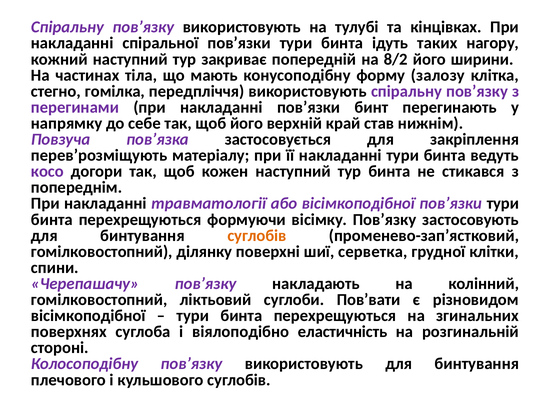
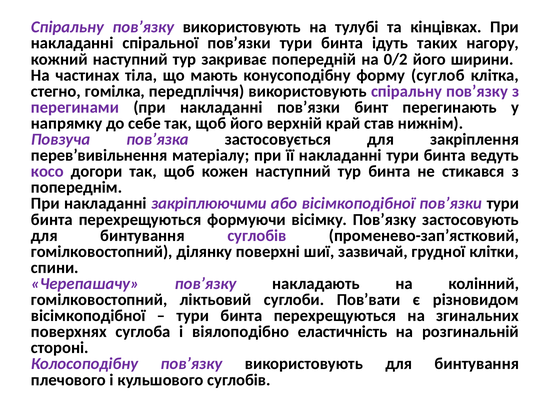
8/2: 8/2 -> 0/2 (396, 59)
залозу: залозу -> суглоб (438, 75)
перев’розміщують: перев’розміщують -> перев’вивільнення (99, 155)
травматології: травматології -> закріплюючими (209, 203)
суглобів colour: orange -> purple (257, 235)
серветка: серветка -> зазвичай (373, 251)
